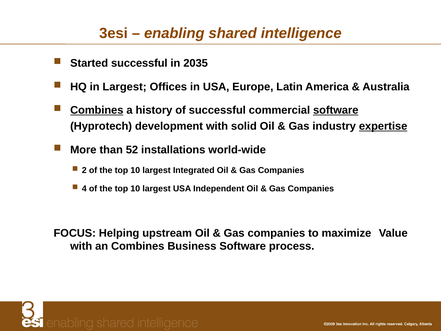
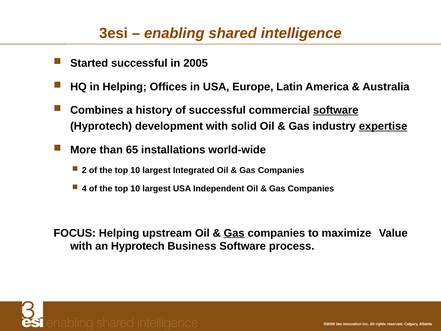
2035: 2035 -> 2005 (196, 63)
in Largest: Largest -> Helping (125, 87)
Combines underline: present -> none (97, 110)
52: 52 -> 65 (132, 150)
Gas underline: none -> present (234, 233)
an Combines: Combines -> Hyprotech (138, 246)
